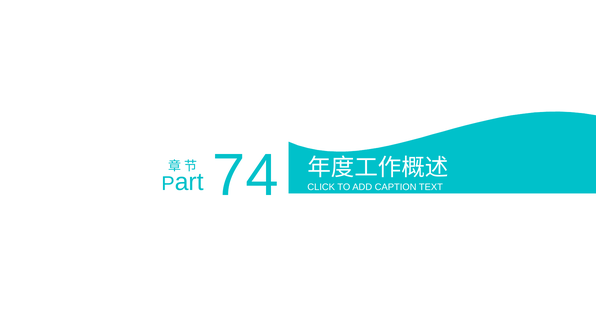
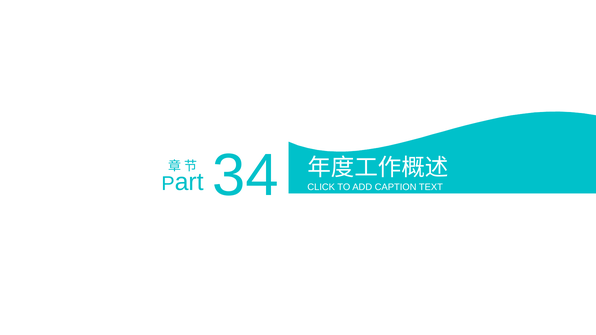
74: 74 -> 34 (245, 175)
